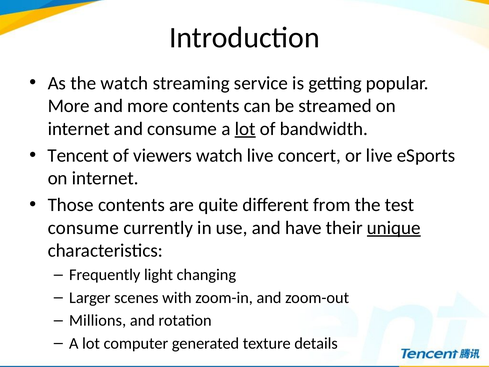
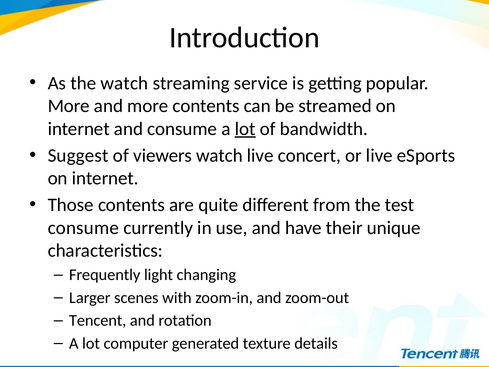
Tencent: Tencent -> Suggest (78, 155)
unique underline: present -> none (394, 228)
Millions: Millions -> Tencent (98, 320)
